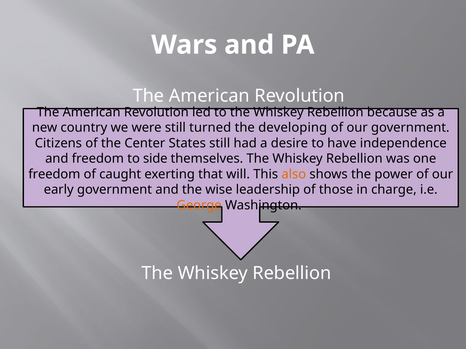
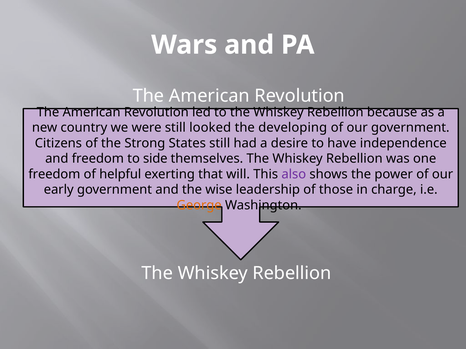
turned: turned -> looked (210, 128)
Center: Center -> Strong (145, 143)
caught: caught -> helpful (120, 174)
also colour: orange -> purple (294, 174)
